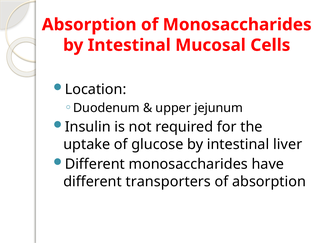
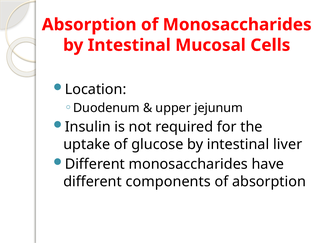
transporters: transporters -> components (168, 182)
